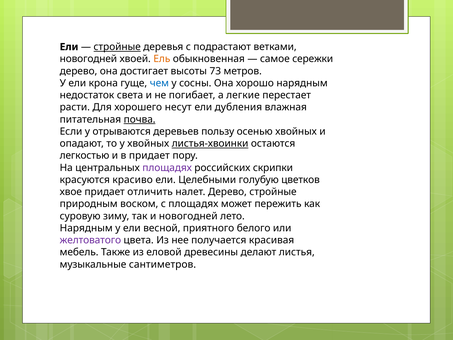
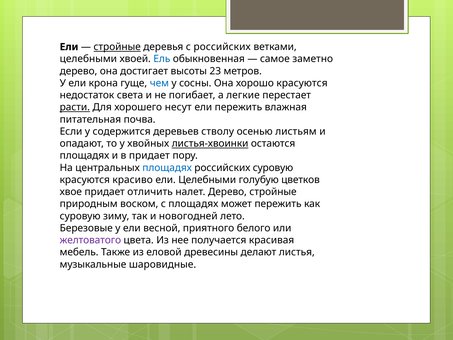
с подрастают: подрастают -> российских (222, 47)
новогодней: новогодней -> целебными (88, 59)
Ель colour: orange -> blue (162, 59)
сережки: сережки -> заметно (313, 59)
73: 73 -> 23 (215, 71)
хорошо нарядным: нарядным -> красуются (302, 83)
расти underline: none -> present (75, 107)
ели дубления: дубления -> пережить (238, 107)
почва underline: present -> none (140, 119)
отрываются: отрываются -> содержится (122, 131)
пользу: пользу -> стволу (218, 131)
осенью хвойных: хвойных -> листьям (296, 131)
легкостью: легкостью -> площадях (84, 156)
площадях colour: purple -> blue (167, 168)
российских скрипки: скрипки -> суровую (273, 168)
Нарядным: Нарядным -> Березовые (86, 228)
сантиметров: сантиметров -> шаровидные (163, 264)
